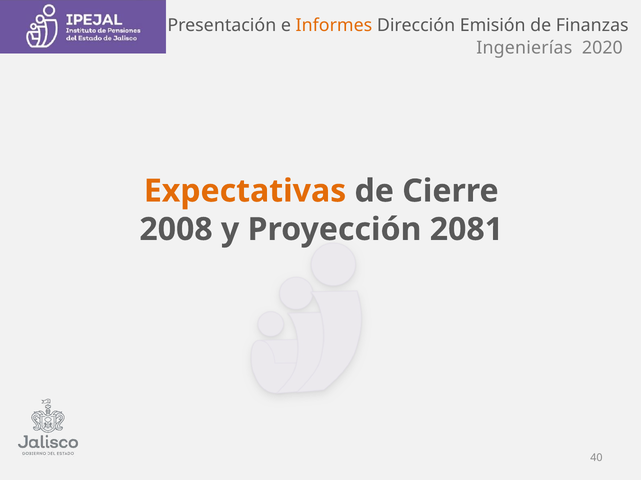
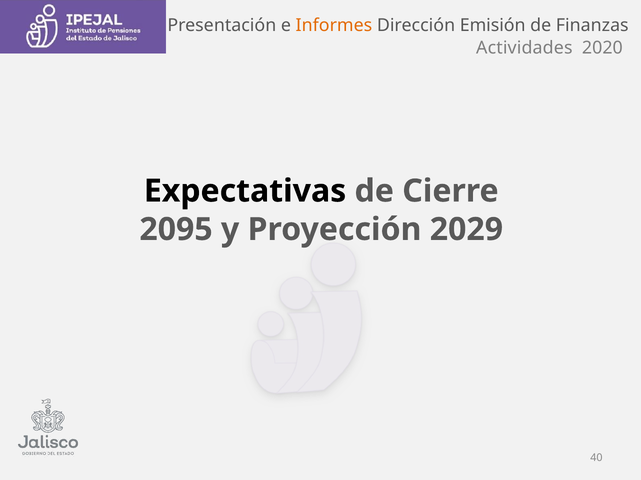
Ingenierías: Ingenierías -> Actividades (524, 48)
Expectativas colour: orange -> black (245, 191)
2008: 2008 -> 2095 (176, 230)
2081: 2081 -> 2029 (466, 230)
